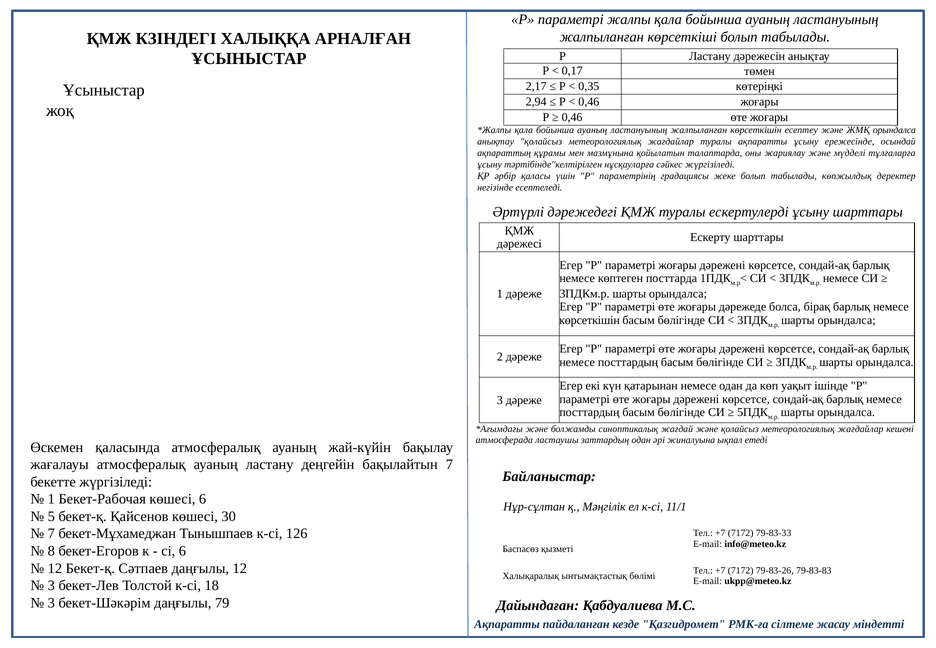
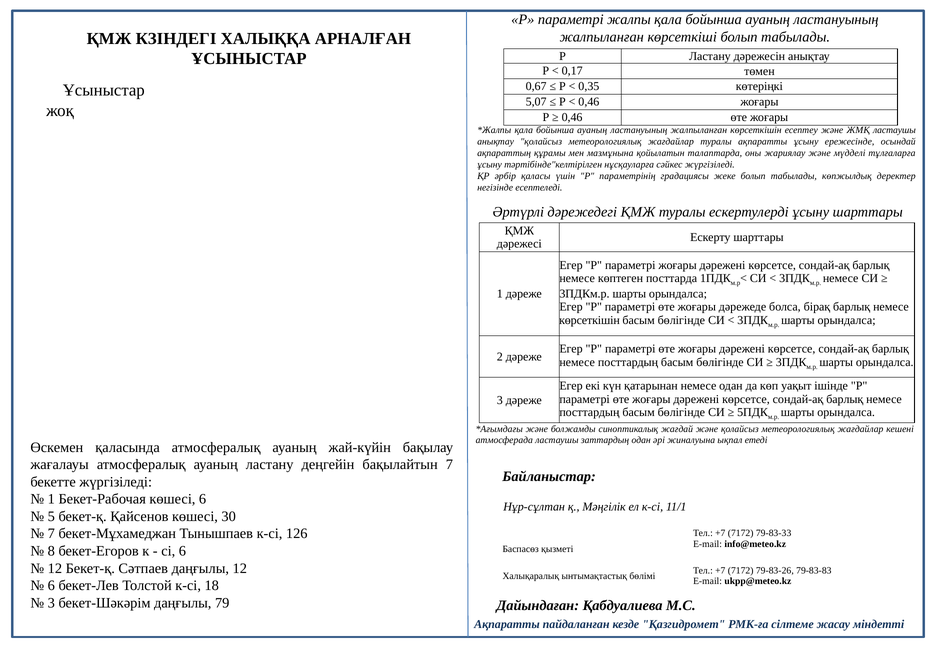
2,17: 2,17 -> 0,67 (536, 86)
2,94: 2,94 -> 5,07 (536, 102)
ЖМҚ орындалса: орындалса -> ластаушы (894, 130)
3: 3 -> 6 (51, 586)
